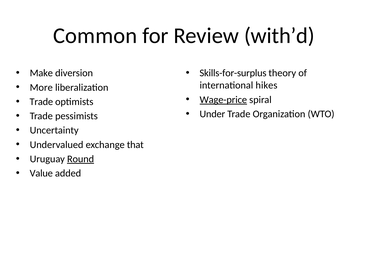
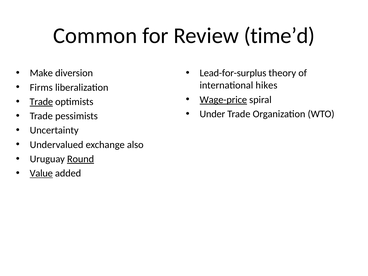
with’d: with’d -> time’d (279, 36)
Skills-for-surplus: Skills-for-surplus -> Lead-for-surplus (233, 73)
More: More -> Firms (41, 87)
Trade underline: none -> present (41, 102)
that: that -> also (135, 145)
Value underline: none -> present (41, 173)
